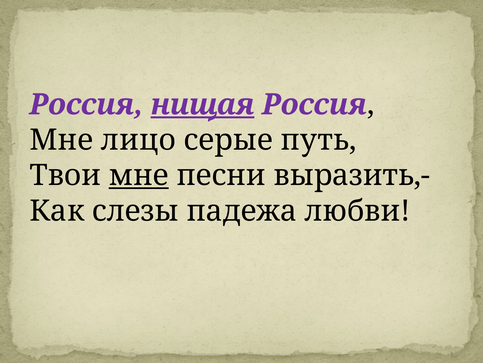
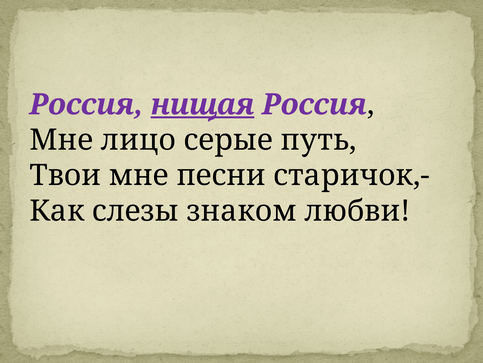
мне underline: present -> none (139, 175)
выразить,-: выразить,- -> старичок,- (352, 175)
падежа: падежа -> знаком (242, 211)
